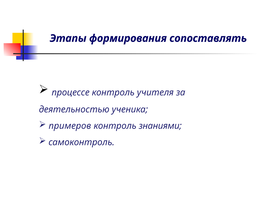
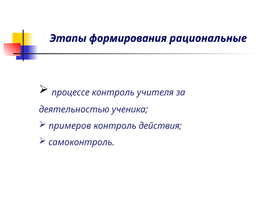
сопоставлять: сопоставлять -> рациональные (208, 38)
знаниями: знаниями -> действия (160, 126)
